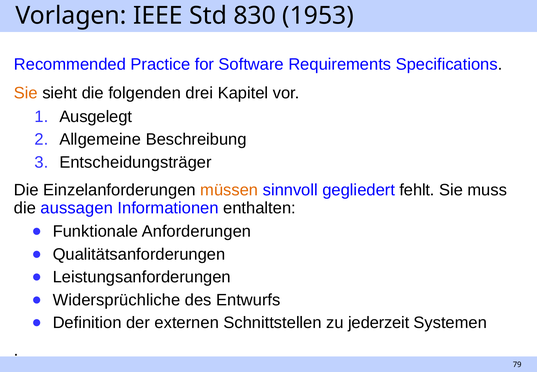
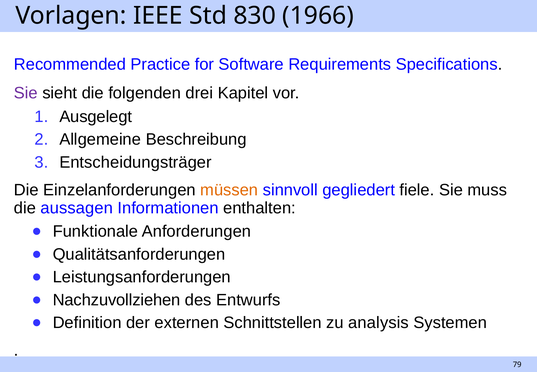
1953: 1953 -> 1966 (318, 16)
Sie colour: orange -> purple (26, 93)
fehlt: fehlt -> fiele (417, 190)
Widersprüchliche: Widersprüchliche -> Nachzuvollziehen (117, 300)
jederzeit: jederzeit -> analysis (379, 323)
